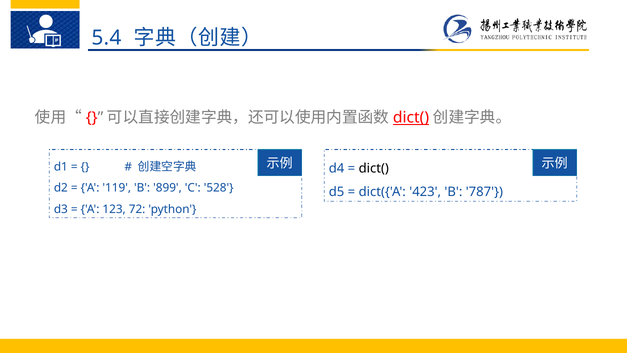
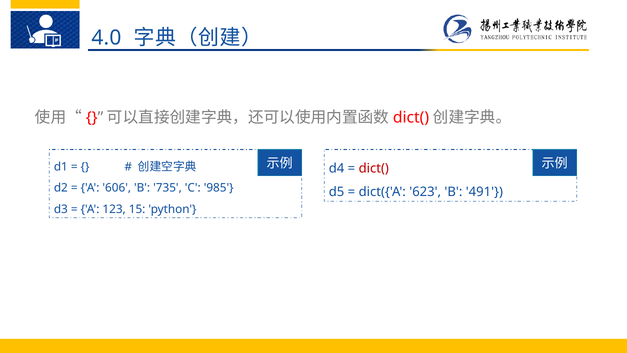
5.4: 5.4 -> 4.0 (106, 38)
dict( underline: present -> none (411, 118)
dict( colour: black -> red (374, 168)
119: 119 -> 606 (117, 188)
899: 899 -> 735 (167, 188)
528: 528 -> 985 (219, 188)
423: 423 -> 623 (425, 192)
787: 787 -> 491 (484, 192)
72: 72 -> 15 (137, 209)
